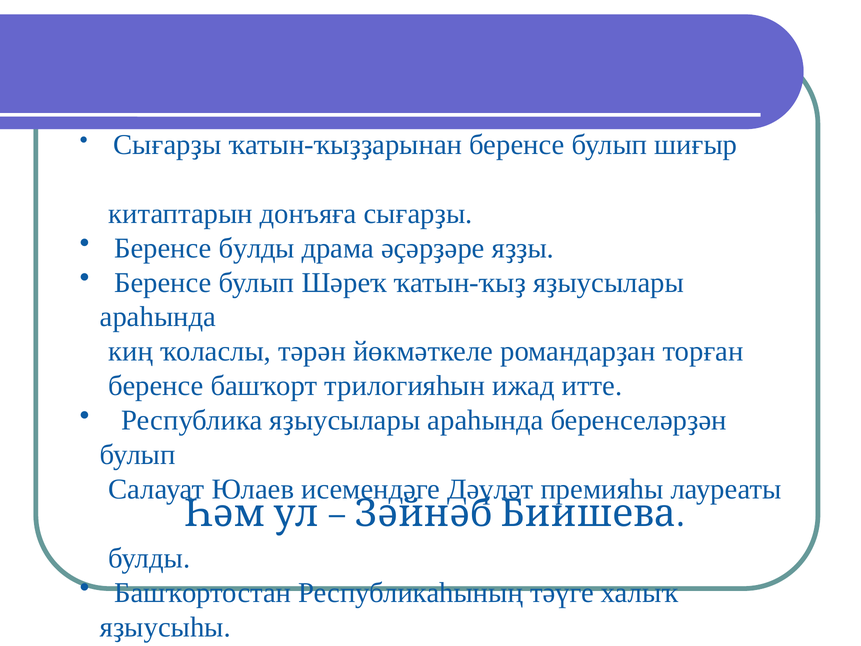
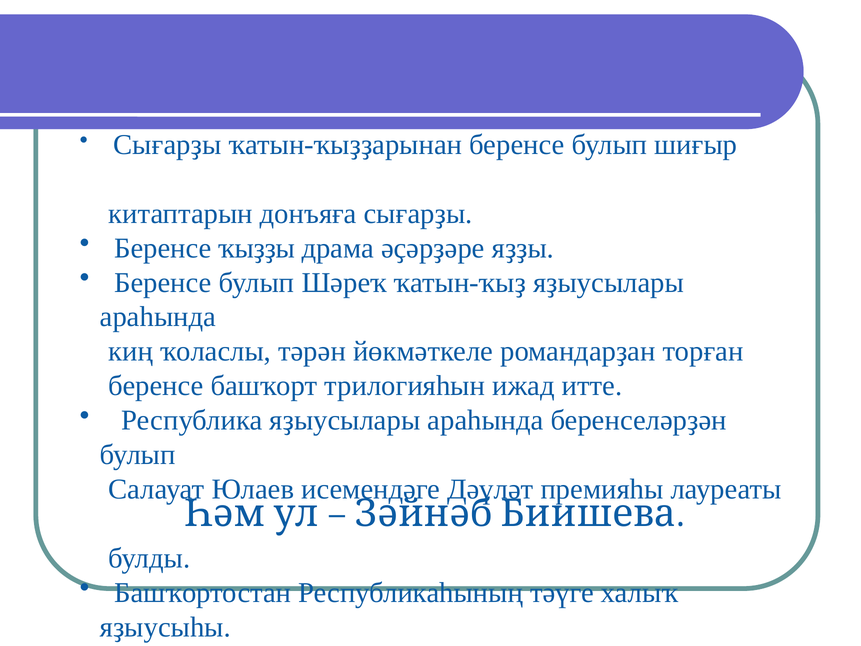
Беренсе булды: булды -> ҡыҙҙы (257, 248)
